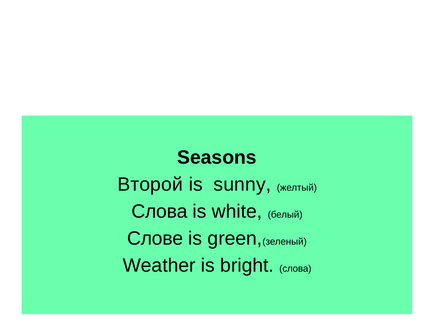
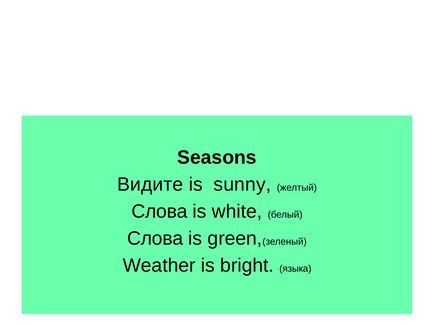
Второй: Второй -> Видите (150, 185)
Слове: Слове -> Слова (155, 239)
bright слова: слова -> языка (295, 269)
